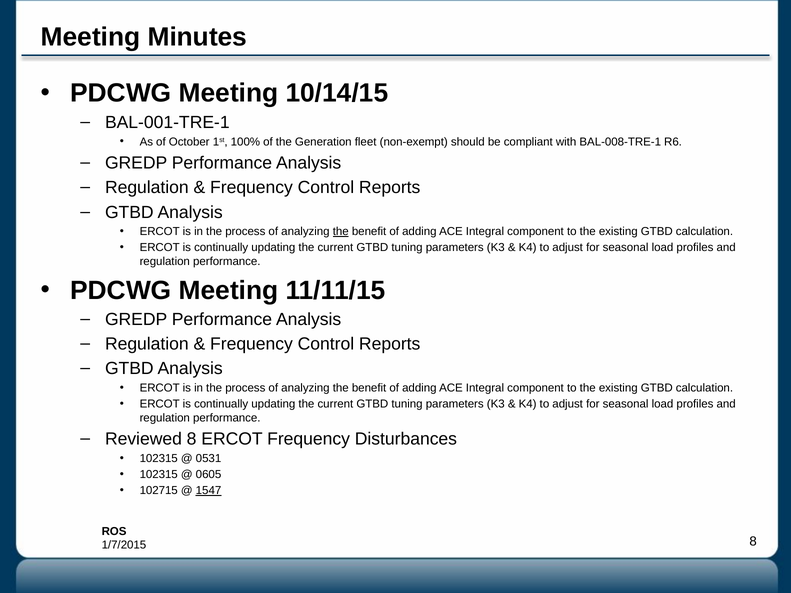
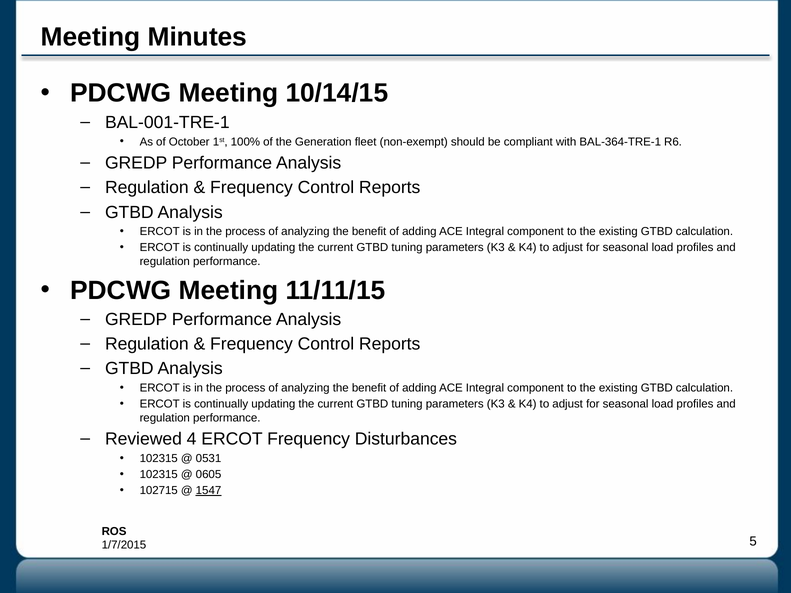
BAL-008-TRE-1: BAL-008-TRE-1 -> BAL-364-TRE-1 (620, 142)
the underline: present -> none (341, 232)
Reviewed 8: 8 -> 4 (192, 439)
8: 8 -> 5 (753, 542)
